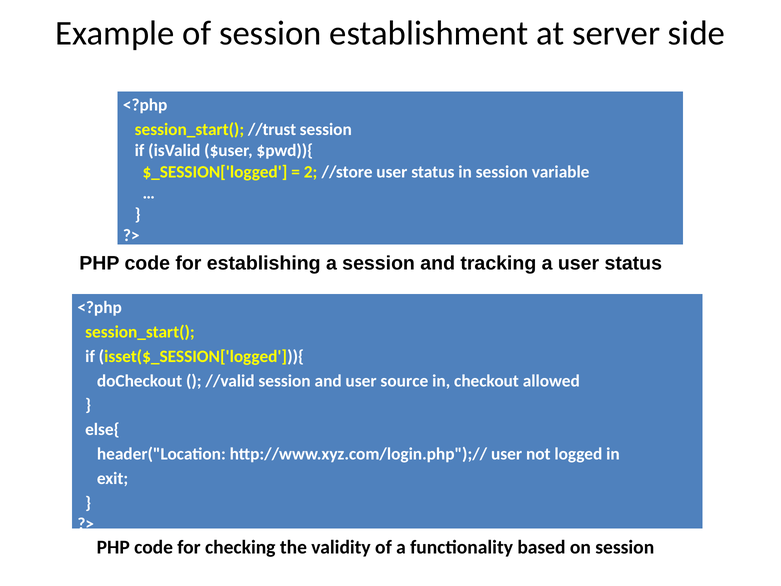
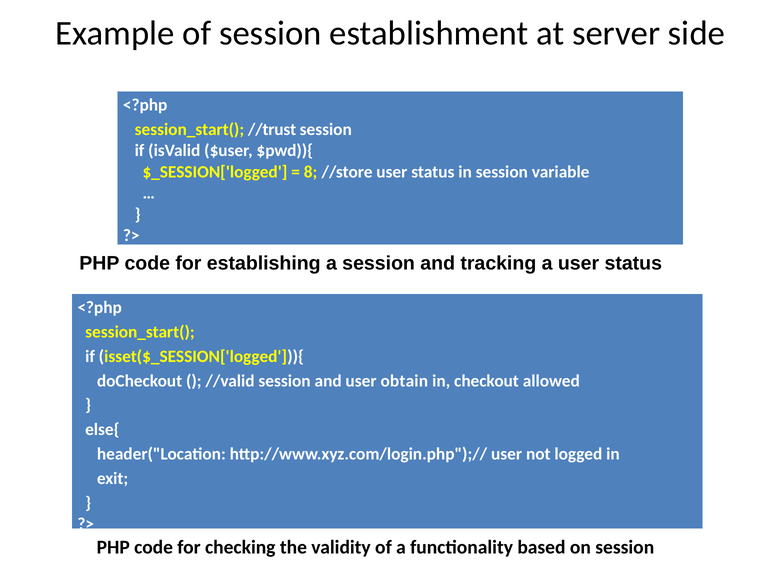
2: 2 -> 8 (311, 172)
source: source -> obtain (404, 381)
